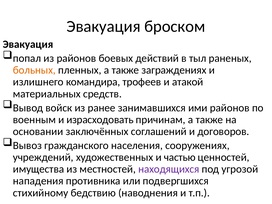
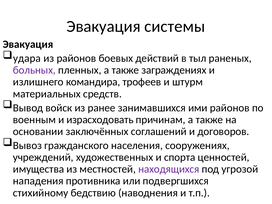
броском: броском -> системы (175, 26)
попал: попал -> удара (27, 58)
больных colour: orange -> purple (34, 70)
атакой: атакой -> штурм (188, 82)
частью: частью -> спорта (180, 157)
